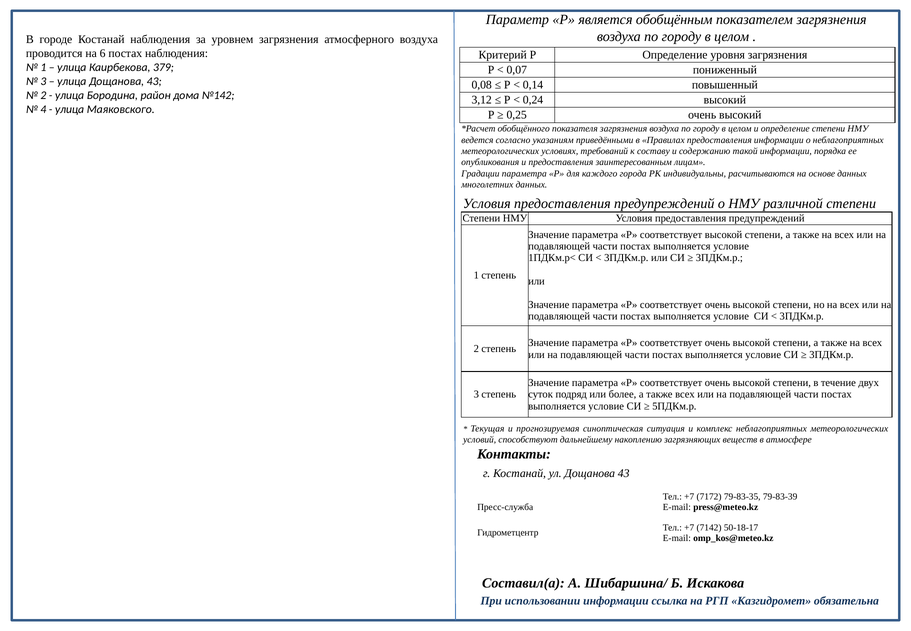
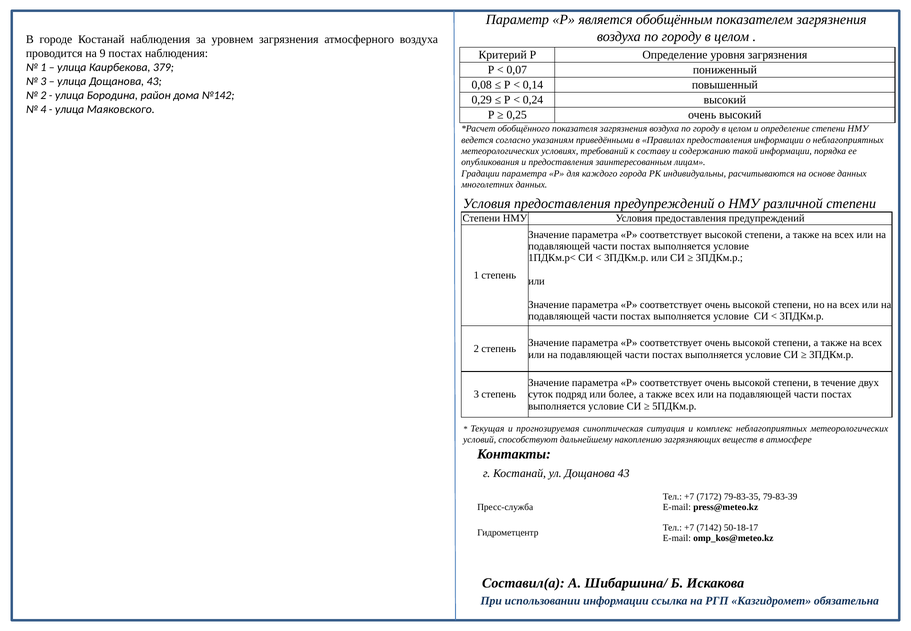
6: 6 -> 9 (103, 53)
3,12: 3,12 -> 0,29 (482, 100)
